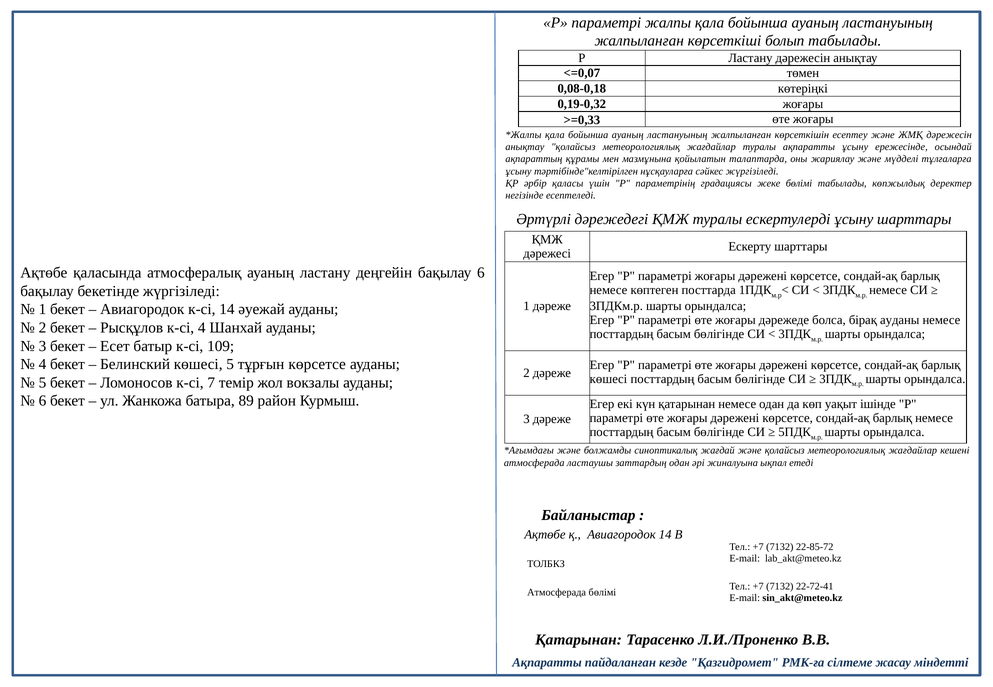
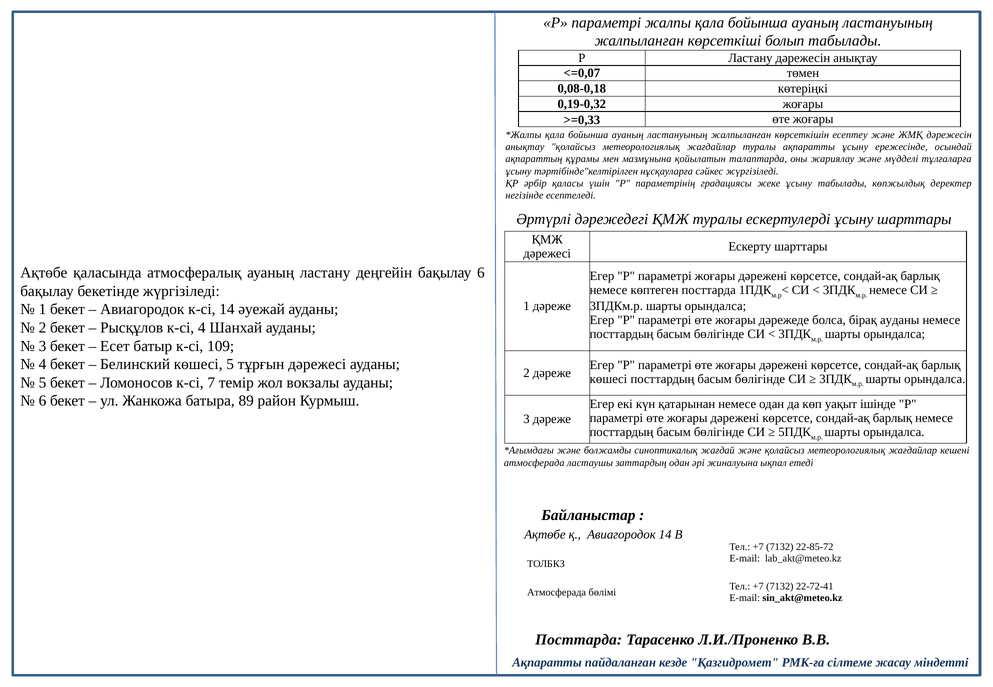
жеке бөлімі: бөлімі -> ұсыну (799, 184)
тұрғын көрсетсе: көрсетсе -> дәрежесі (317, 365)
Қатарынан: Қатарынан -> Посттарда (579, 640)
